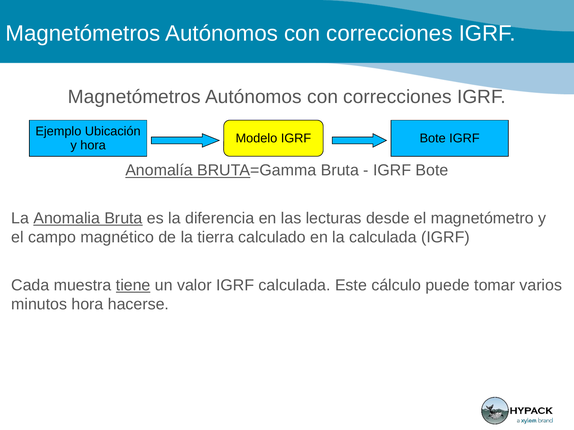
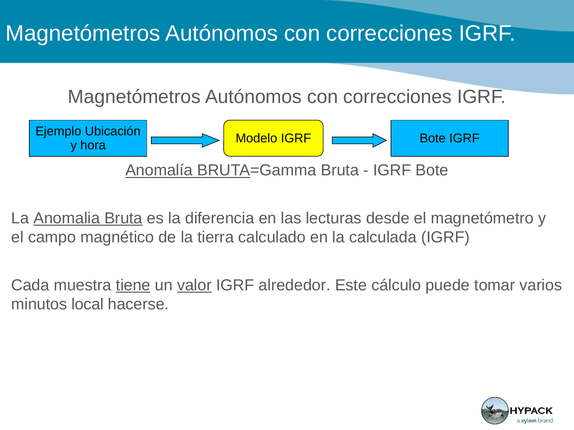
valor underline: none -> present (194, 286)
IGRF calculada: calculada -> alrededor (295, 286)
minutos hora: hora -> local (88, 305)
